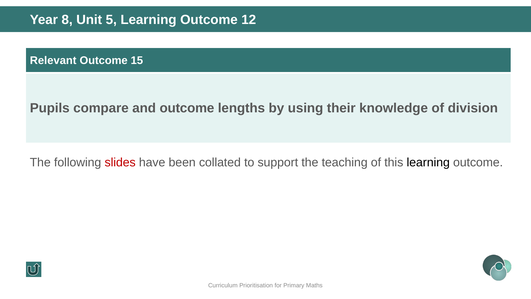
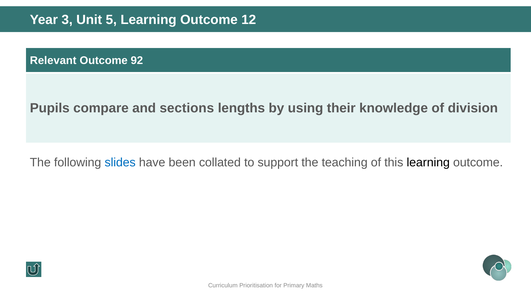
8: 8 -> 3 (67, 20)
15: 15 -> 92 (137, 60)
and outcome: outcome -> sections (187, 108)
slides colour: red -> blue (120, 162)
